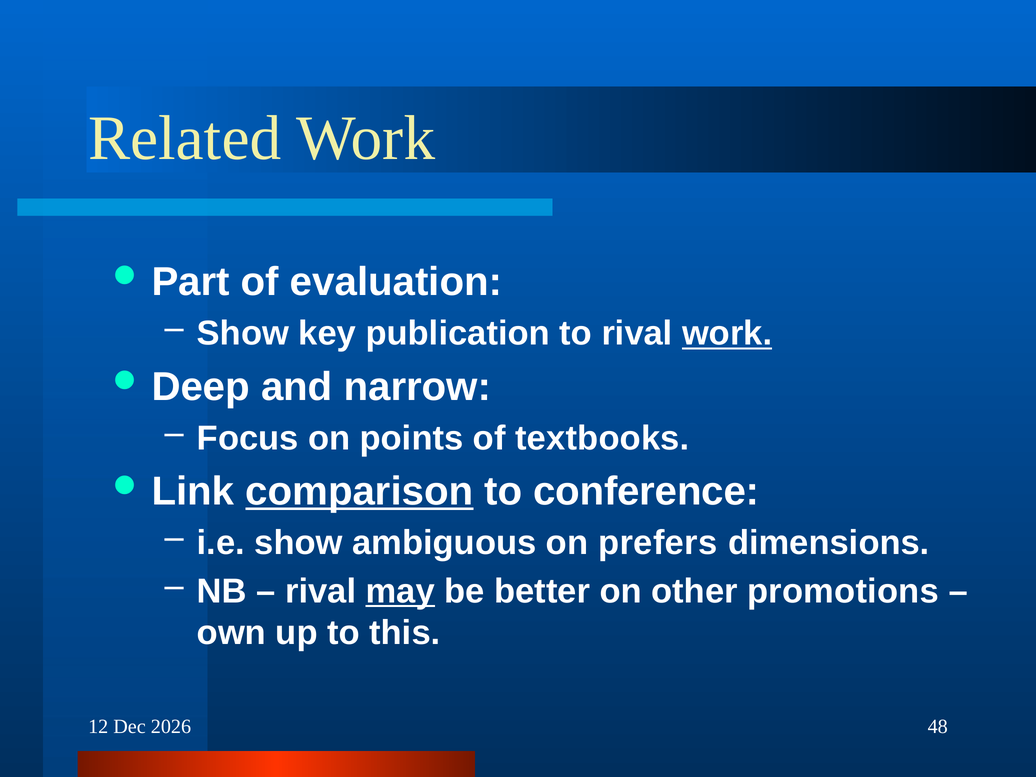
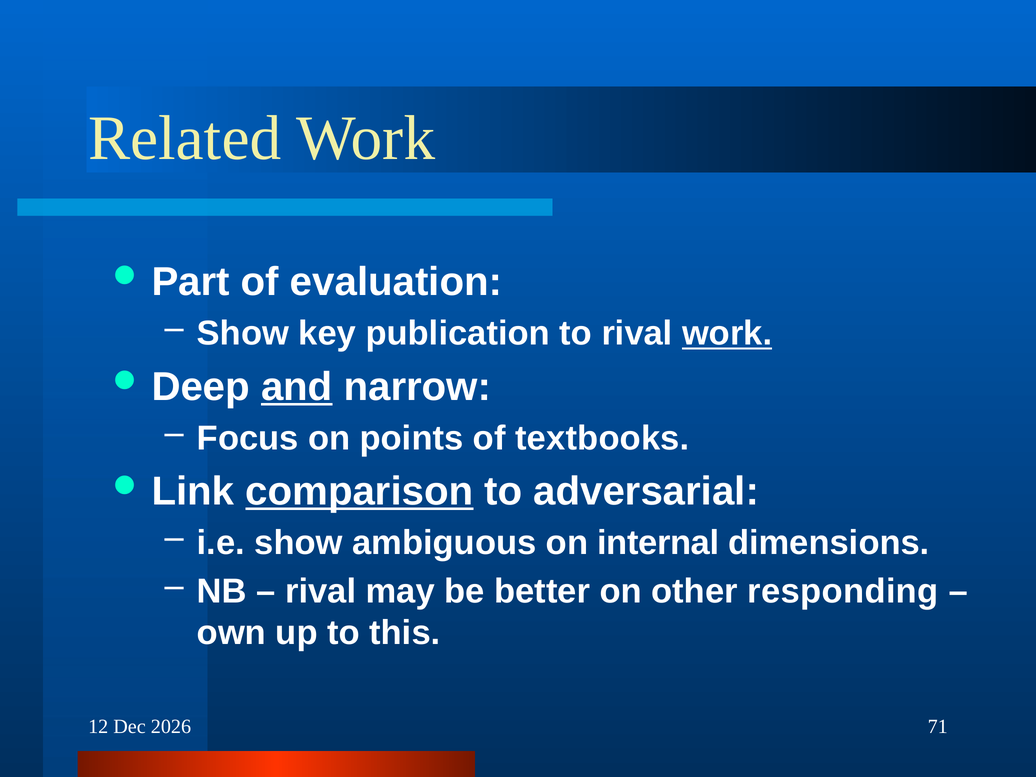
and underline: none -> present (297, 387)
conference: conference -> adversarial (646, 492)
prefers: prefers -> internal (658, 543)
may underline: present -> none (400, 591)
promotions: promotions -> responding (843, 591)
48: 48 -> 71 (938, 727)
